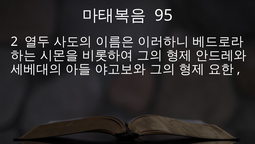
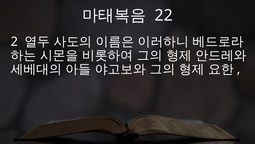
95: 95 -> 22 (164, 15)
